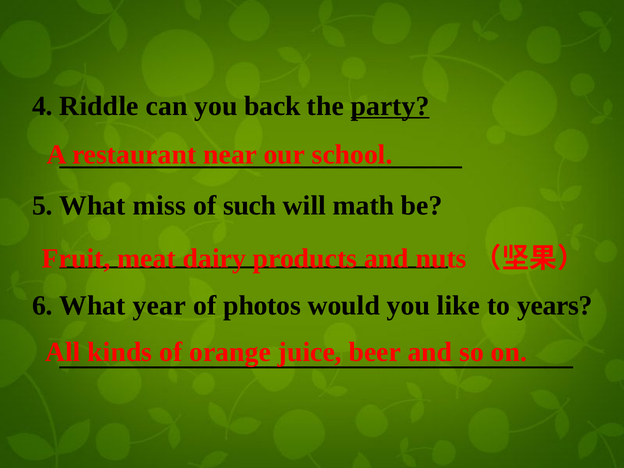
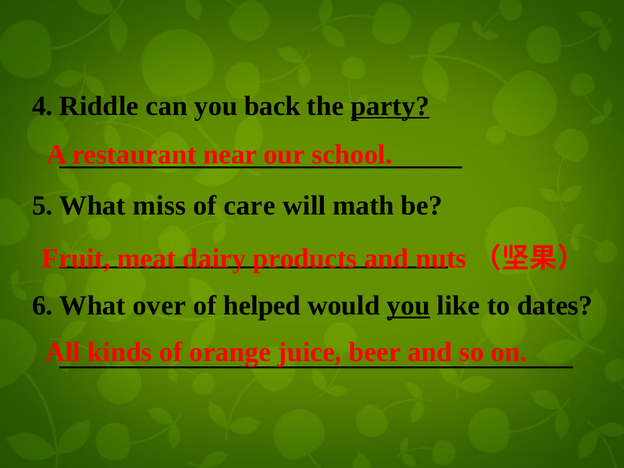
such: such -> care (250, 206)
year: year -> over (159, 306)
photos: photos -> helped (262, 306)
you underline: none -> present (408, 306)
years: years -> dates (555, 306)
